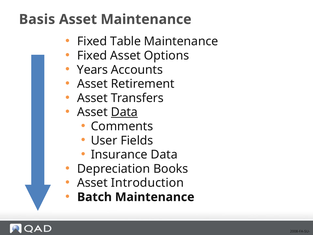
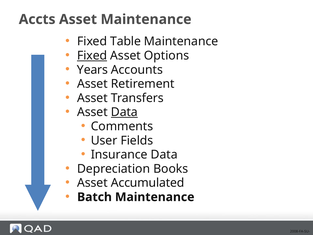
Basis: Basis -> Accts (37, 19)
Fixed underline: none -> present (92, 56)
Introduction: Introduction -> Accumulated (148, 183)
